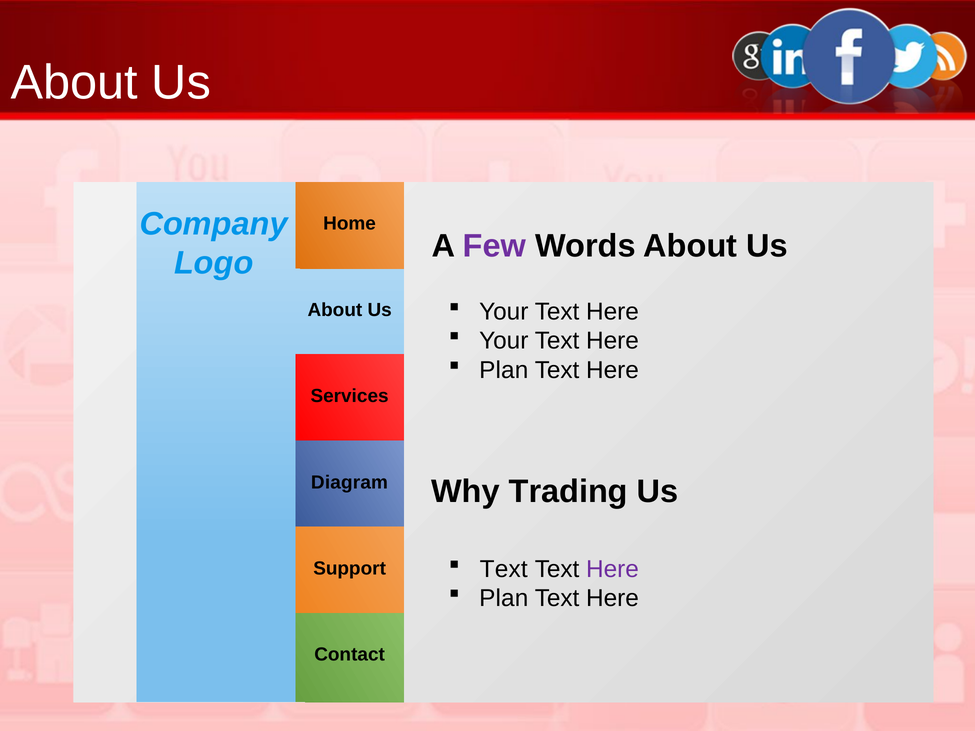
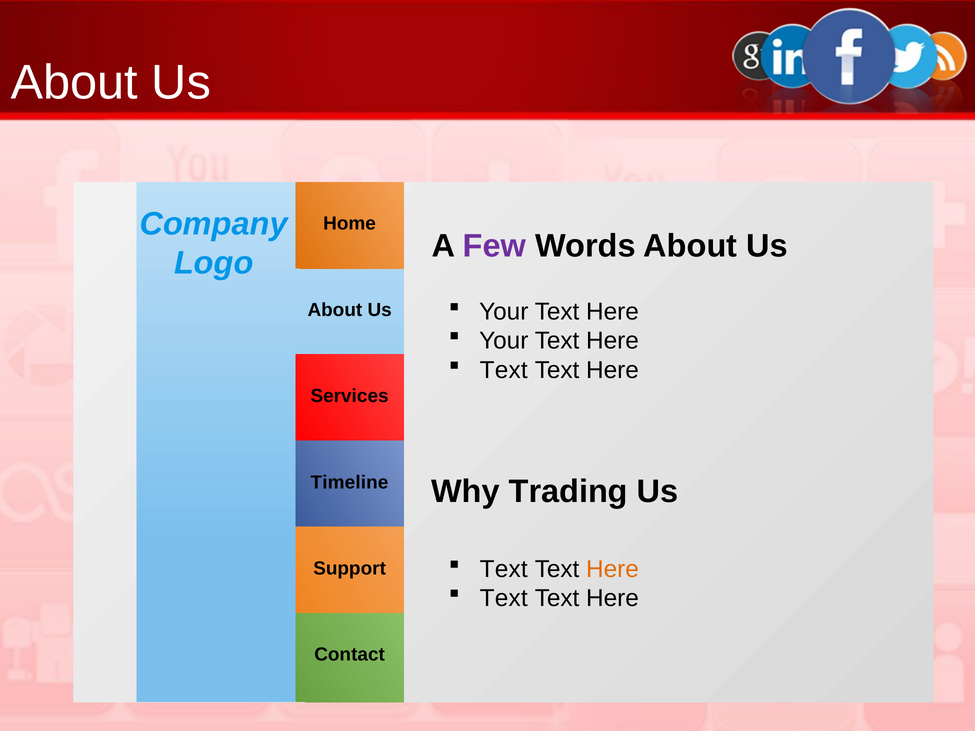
Plan: Plan -> Text (504, 370)
Diagram: Diagram -> Timeline (350, 482)
Here colour: purple -> orange (612, 569)
Plan: Plan -> Text (504, 598)
